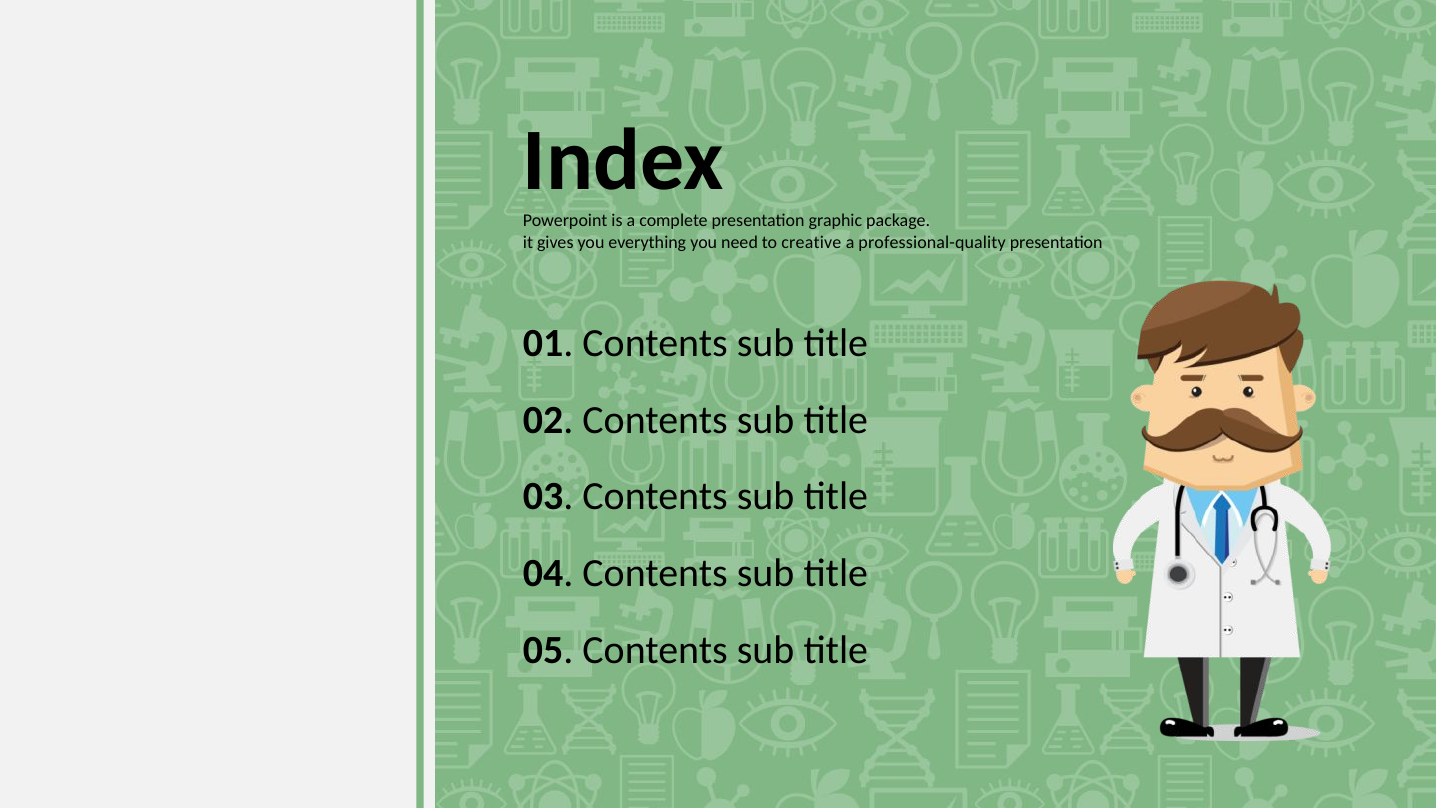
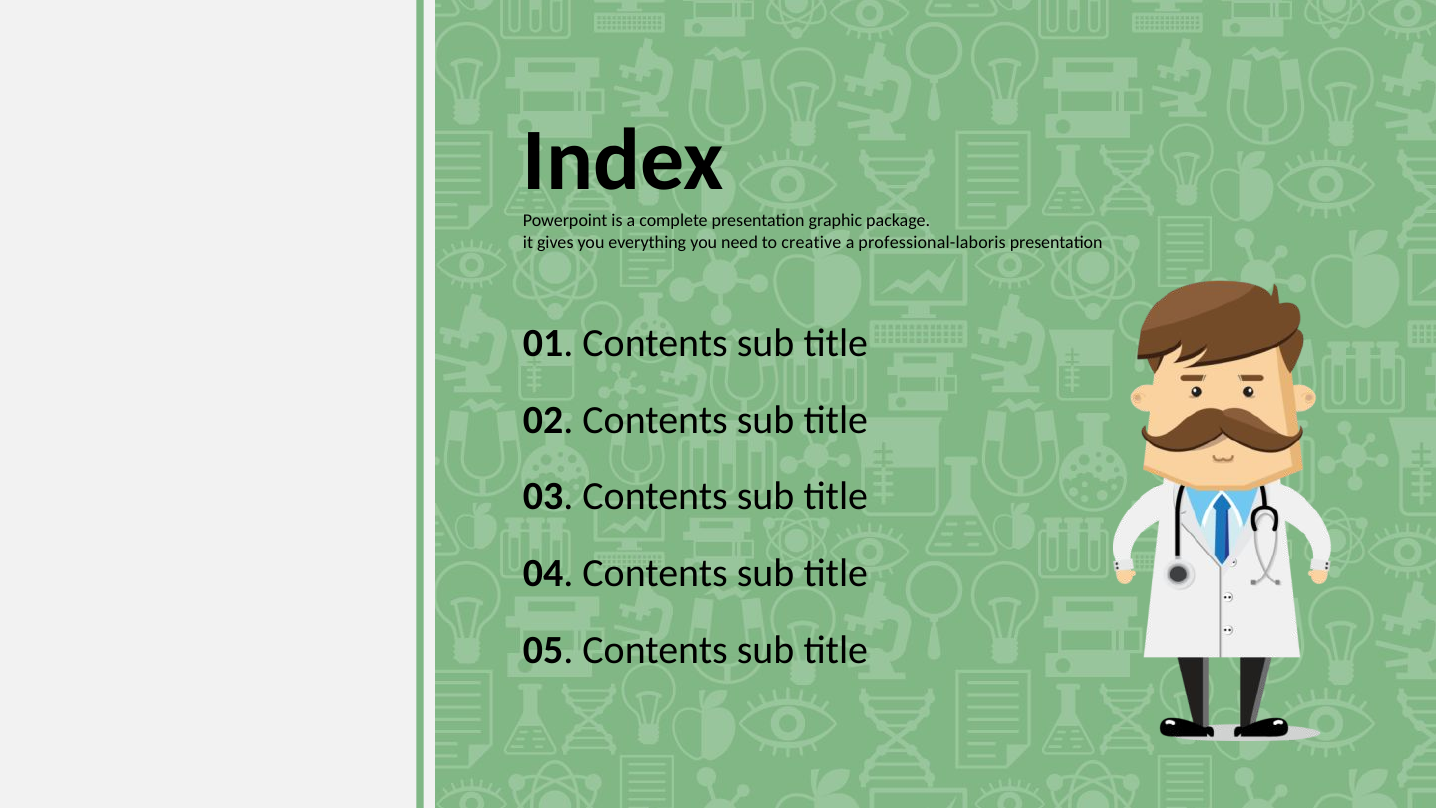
professional-quality: professional-quality -> professional-laboris (932, 242)
